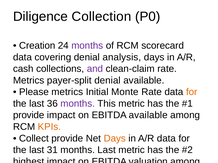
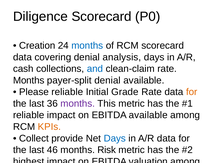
Diligence Collection: Collection -> Scorecard (102, 17)
months colour: purple -> blue (87, 46)
and colour: purple -> blue (95, 69)
Metrics: Metrics -> Months (29, 81)
Please metrics: metrics -> reliable (67, 92)
Monte: Monte -> Grade (125, 92)
provide: provide -> reliable (29, 115)
Days colour: orange -> blue (115, 139)
31: 31 -> 46 (52, 150)
months Last: Last -> Risk (107, 150)
